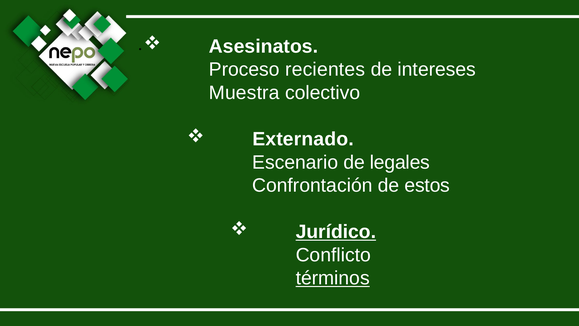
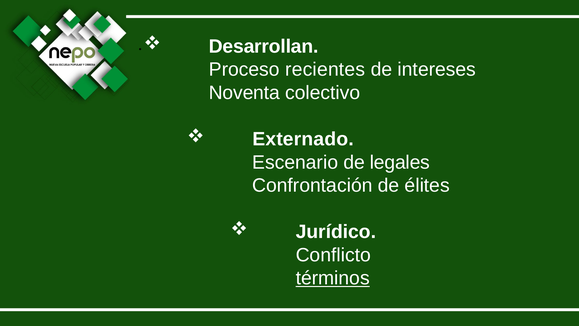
Asesinatos: Asesinatos -> Desarrollan (264, 46)
Muestra: Muestra -> Noventa (244, 93)
estos: estos -> élites (427, 185)
Jurídico underline: present -> none (336, 232)
